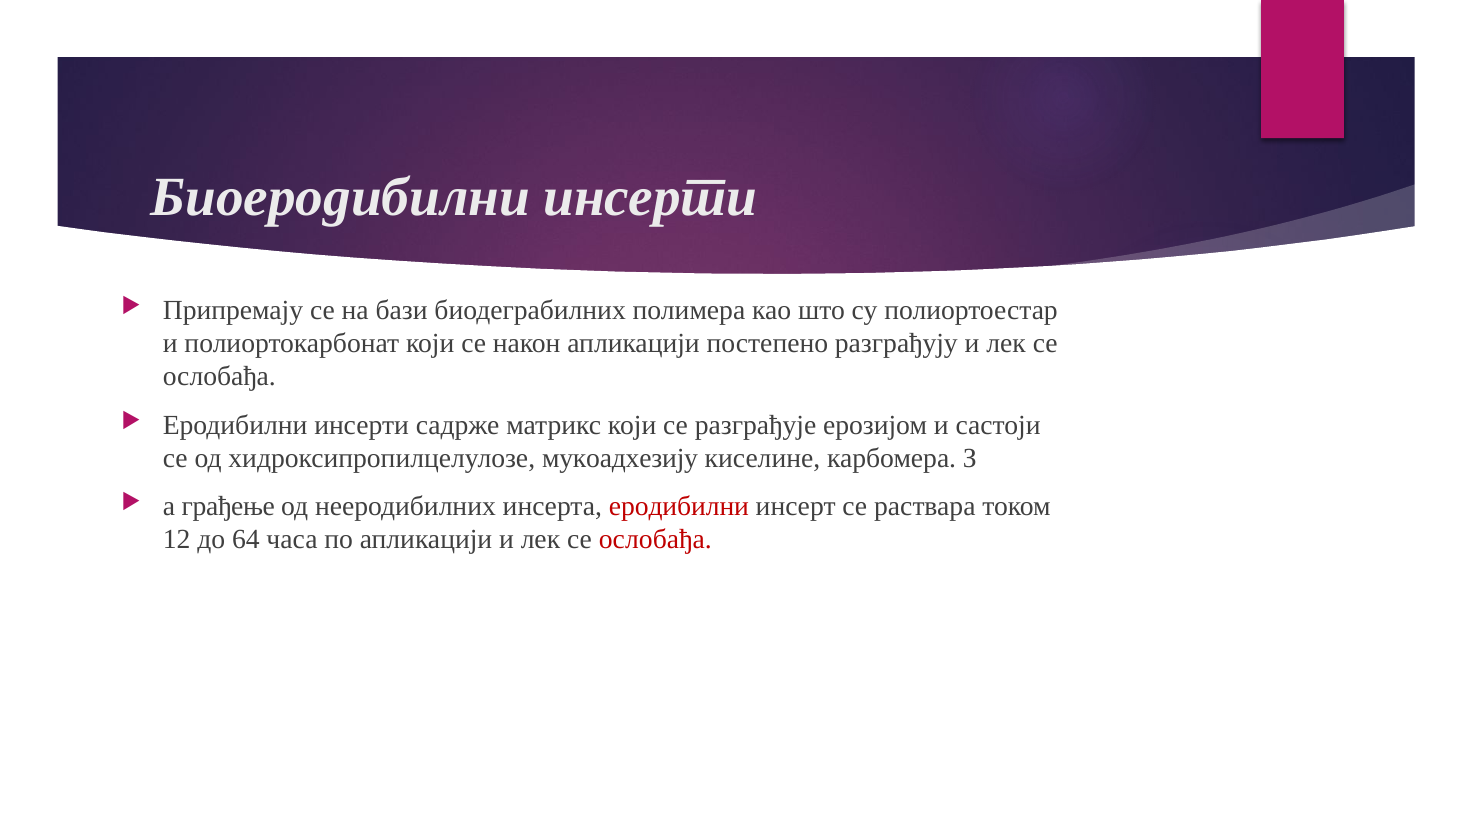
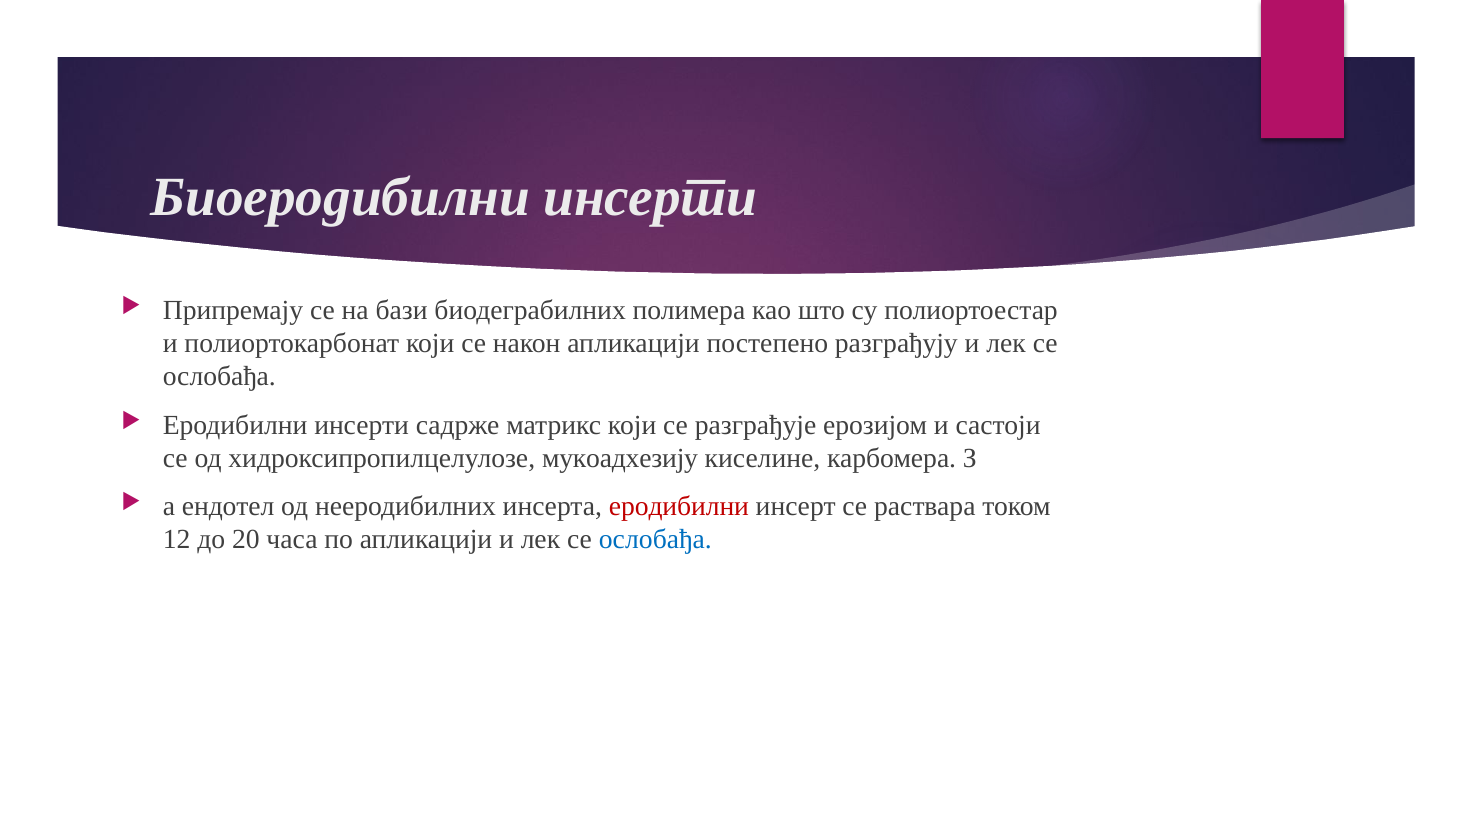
грађење: грађење -> ендотел (228, 506)
64: 64 -> 20 (246, 540)
ослобађа colour: red -> blue (655, 540)
